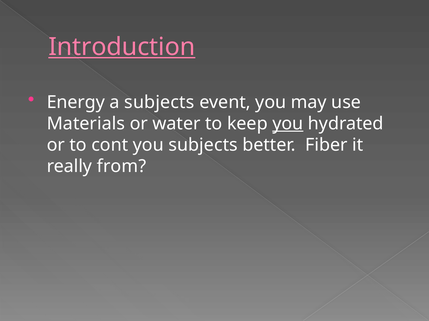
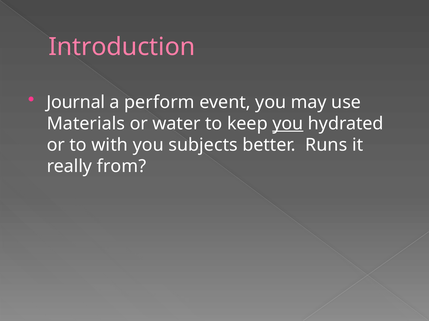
Introduction underline: present -> none (122, 47)
Energy: Energy -> Journal (76, 102)
a subjects: subjects -> perform (159, 102)
cont: cont -> with (110, 145)
Fiber: Fiber -> Runs (326, 145)
